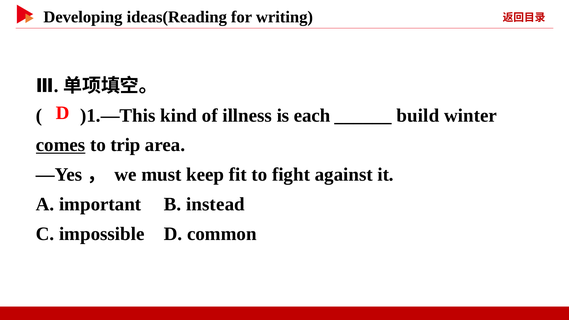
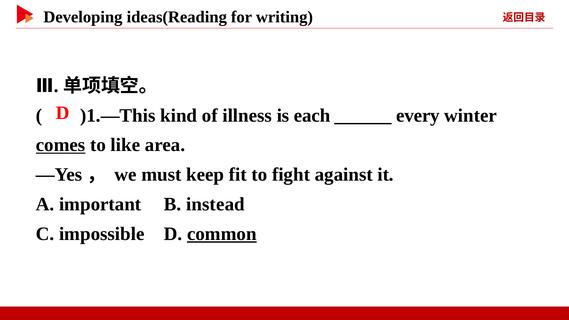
build: build -> every (418, 115)
trip: trip -> like (125, 145)
common underline: none -> present (222, 234)
